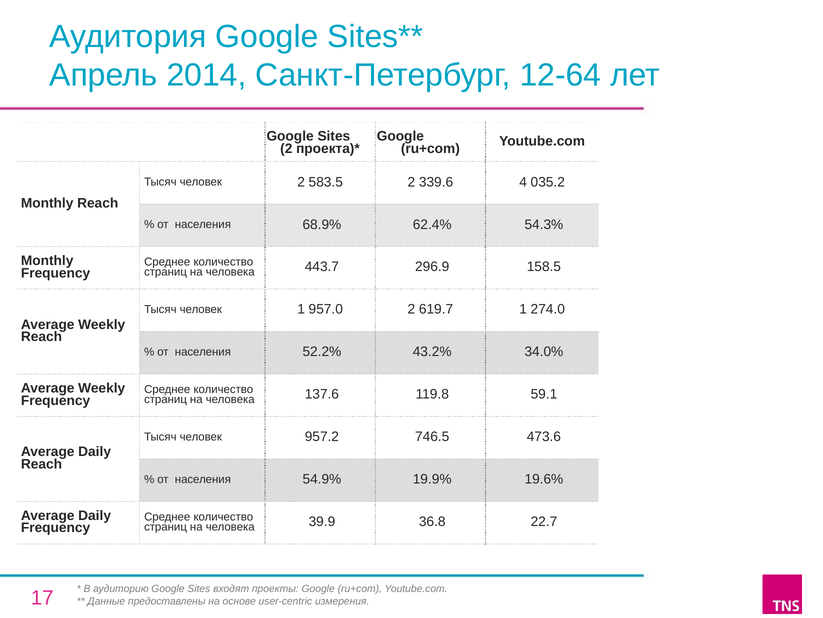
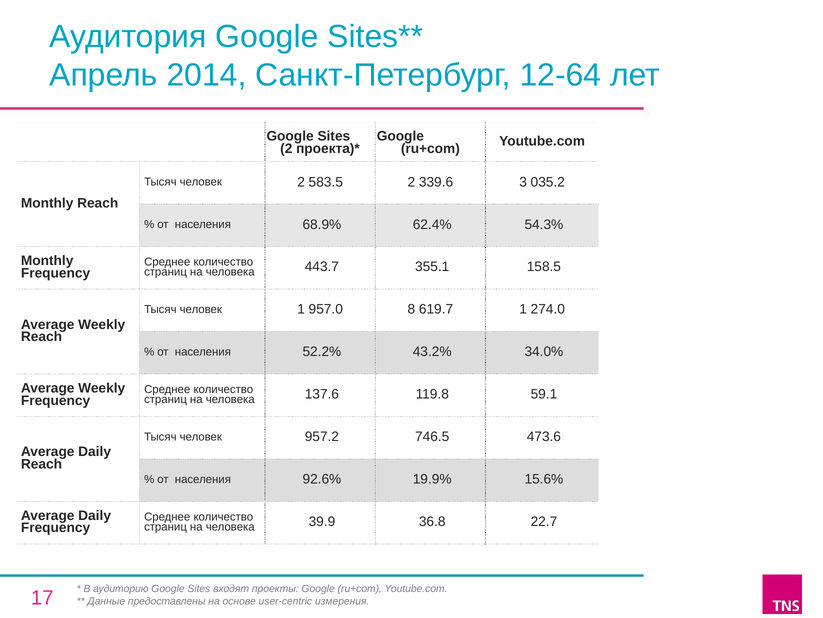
4: 4 -> 3 (523, 182)
296.9: 296.9 -> 355.1 (432, 267)
957.0 2: 2 -> 8 (411, 309)
54.9%: 54.9% -> 92.6% (322, 479)
19.6%: 19.6% -> 15.6% (544, 479)
